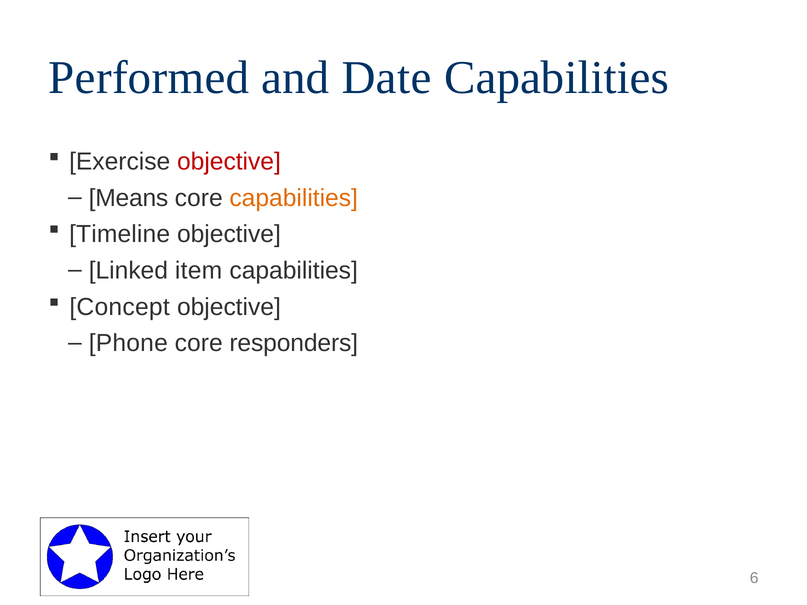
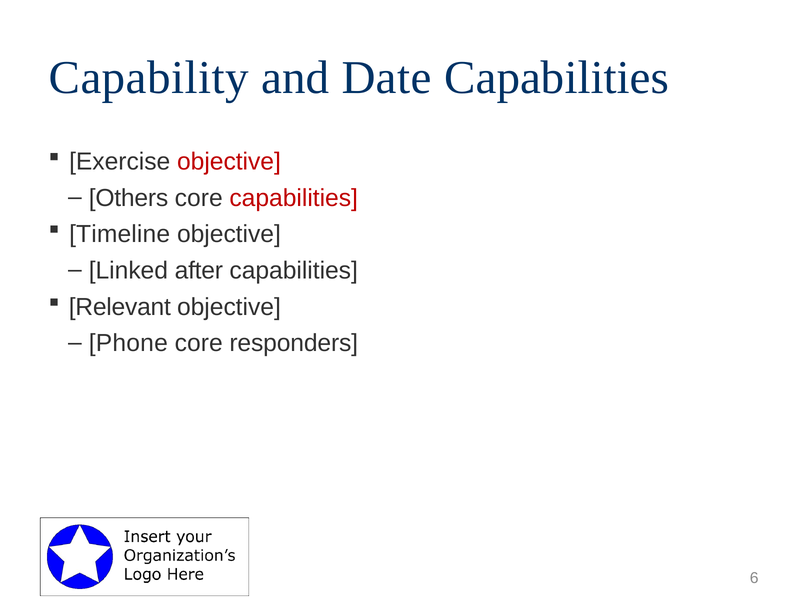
Performed: Performed -> Capability (149, 78)
Means: Means -> Others (129, 198)
capabilities colour: orange -> red (294, 198)
item: item -> after (199, 271)
Concept: Concept -> Relevant (120, 307)
